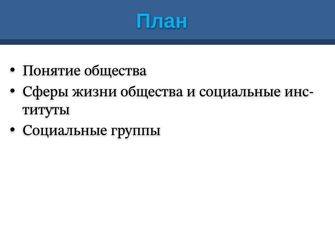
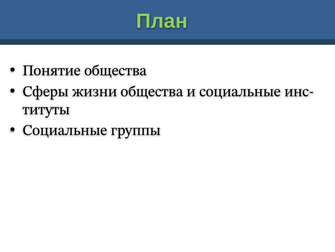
План colour: light blue -> light green (162, 21)
